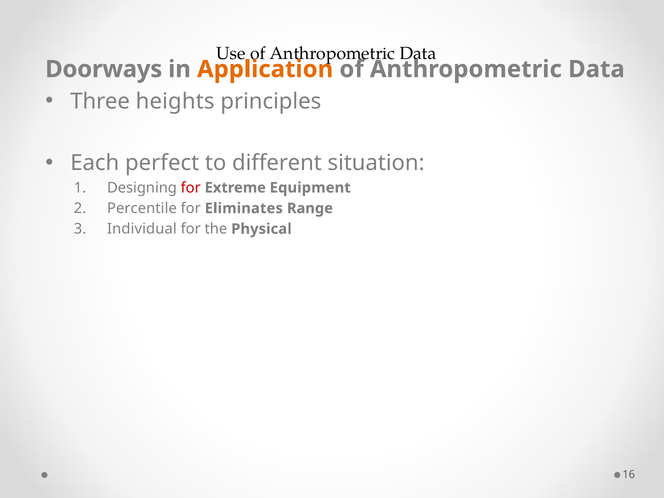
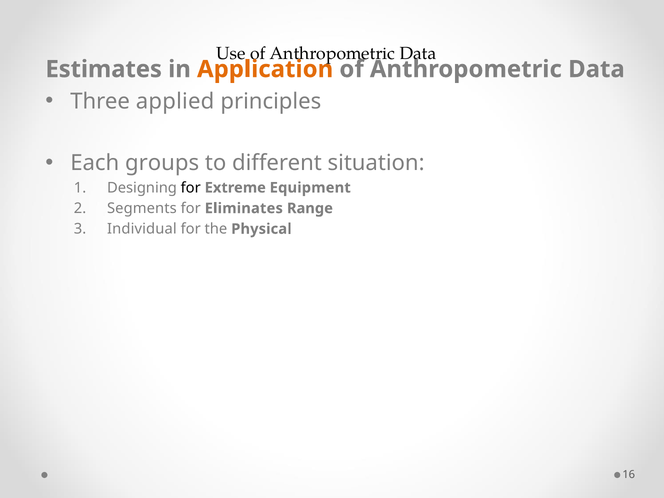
Doorways: Doorways -> Estimates (104, 69)
heights: heights -> applied (175, 101)
perfect: perfect -> groups (162, 163)
for colour: red -> black (191, 188)
Percentile: Percentile -> Segments (142, 208)
